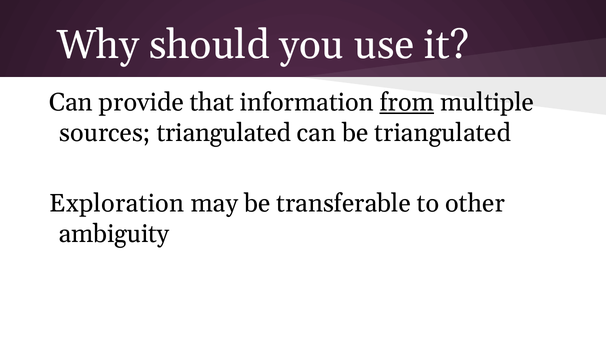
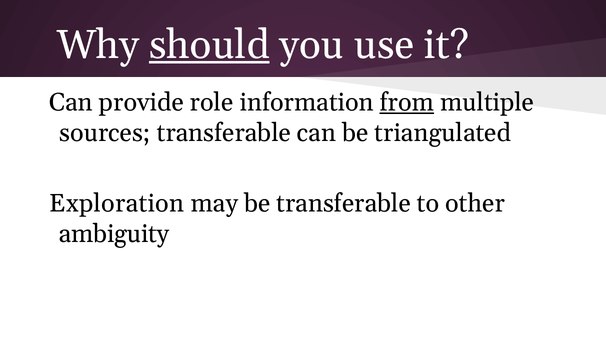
should underline: none -> present (209, 45)
that: that -> role (212, 103)
sources triangulated: triangulated -> transferable (224, 133)
